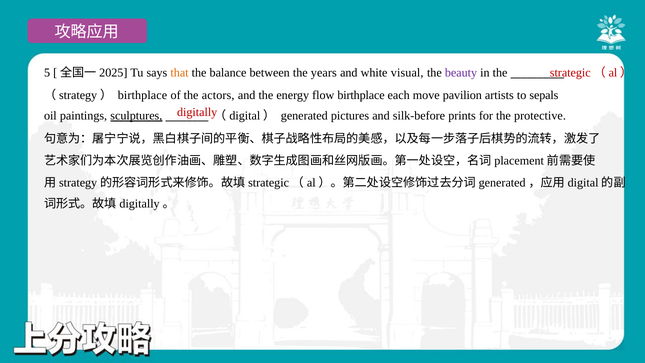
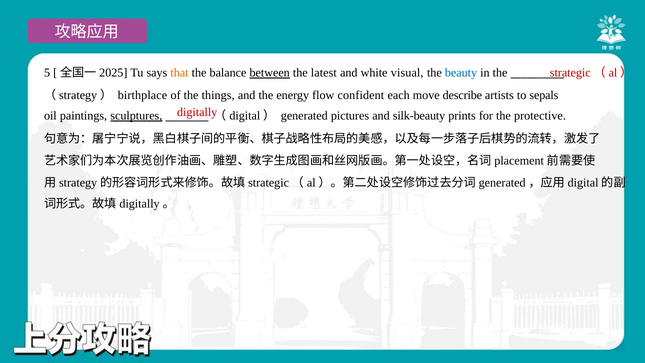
between underline: none -> present (270, 73)
years: years -> latest (324, 73)
beauty colour: purple -> blue (461, 73)
actors: actors -> things (218, 95)
flow birthplace: birthplace -> confident (361, 95)
pavilion: pavilion -> describe (462, 95)
silk-before: silk-before -> silk-beauty (419, 116)
